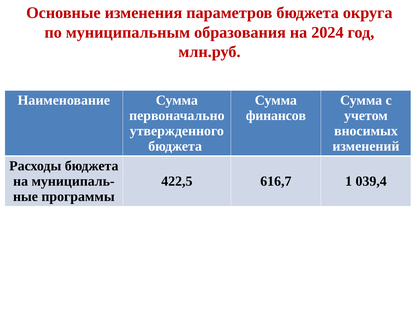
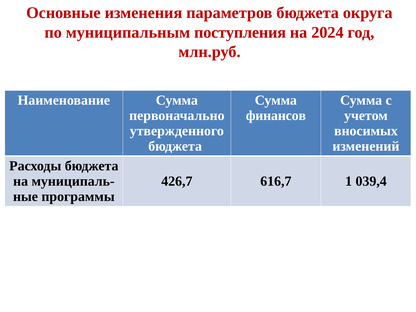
образования: образования -> поступления (240, 32)
422,5: 422,5 -> 426,7 (177, 181)
